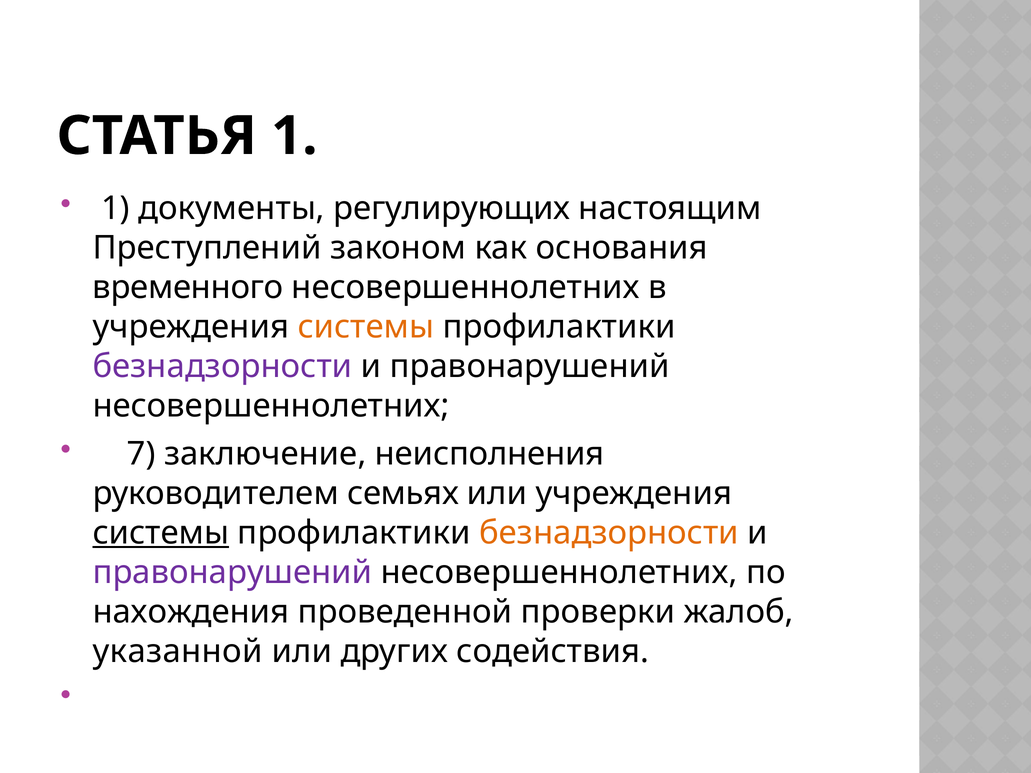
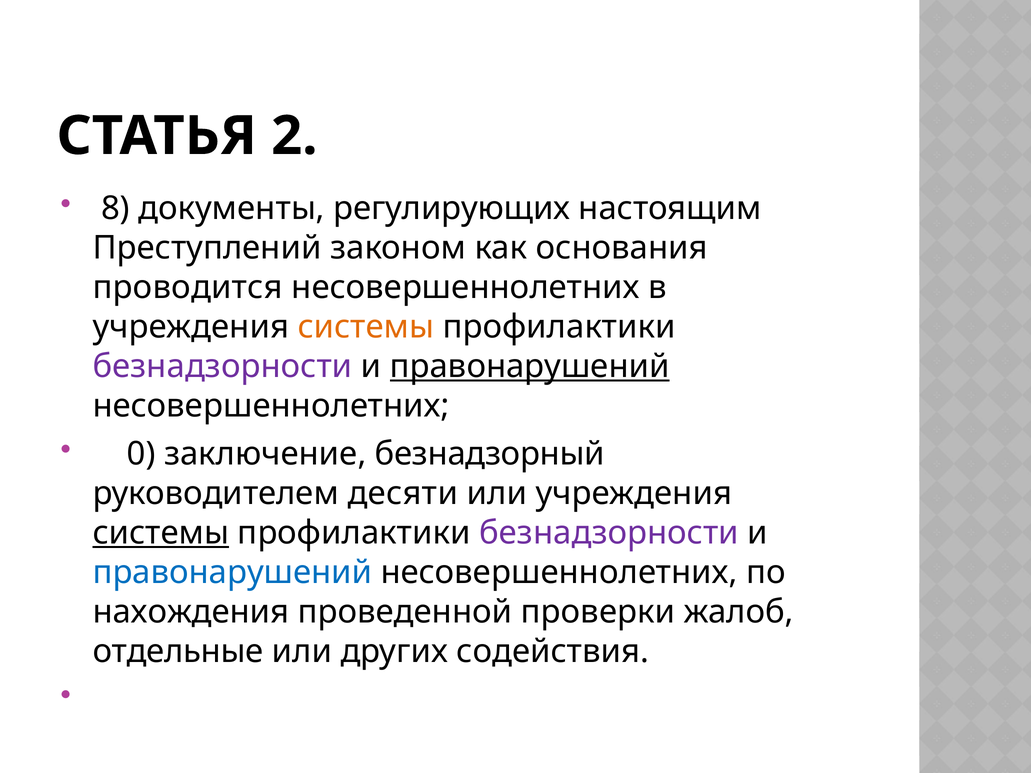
СТАТЬЯ 1: 1 -> 2 (294, 136)
1: 1 -> 8 (115, 209)
временного: временного -> проводится (188, 288)
правонарушений underline: none -> present (530, 367)
7: 7 -> 0 (141, 454)
неисполнения: неисполнения -> безнадзорный (490, 454)
семьях: семьях -> десяти (403, 494)
безнадзорности colour: orange -> purple (609, 533)
правонарушений colour: purple -> blue (232, 573)
указанной: указанной -> отдельные (178, 652)
